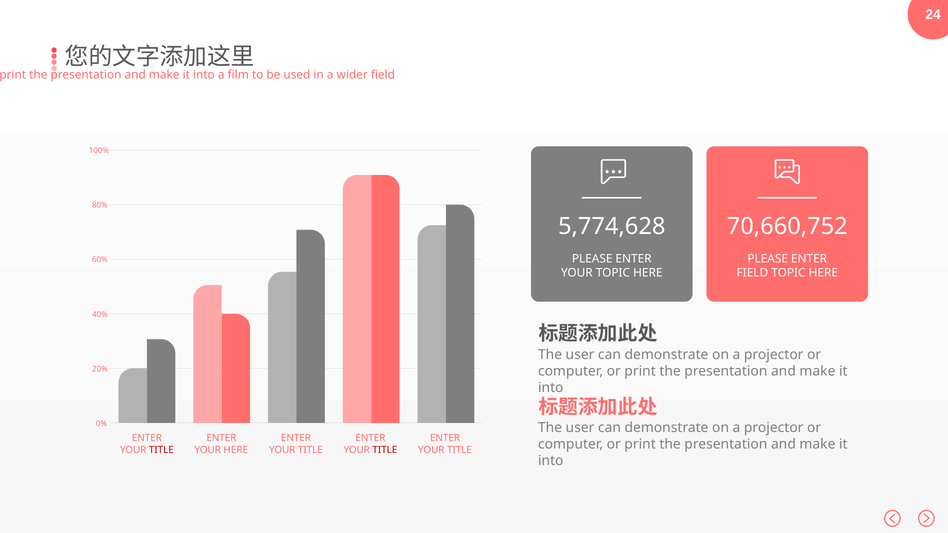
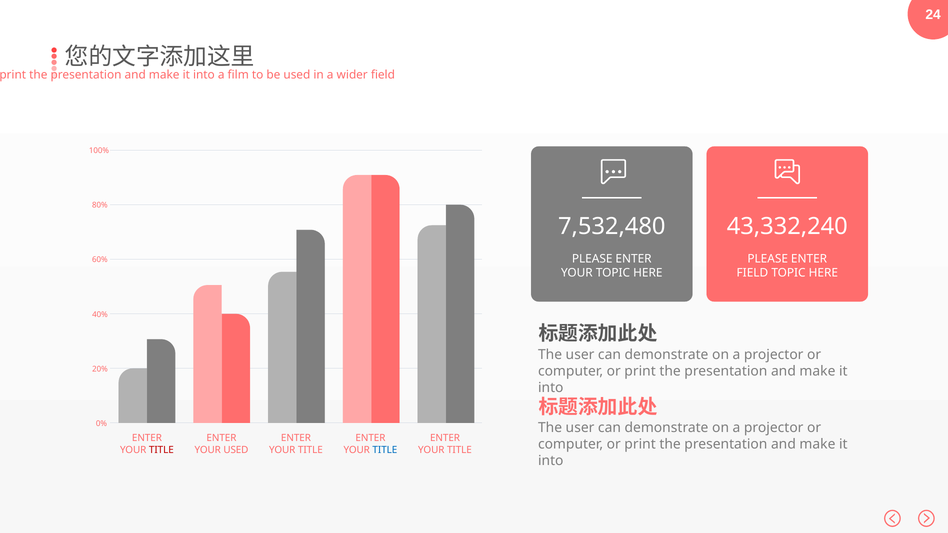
5,774,628: 5,774,628 -> 7,532,480 (612, 227)
70,660,752: 70,660,752 -> 43,332,240 (787, 227)
YOUR HERE: HERE -> USED (236, 450)
TITLE colour: red -> blue (385, 450)
